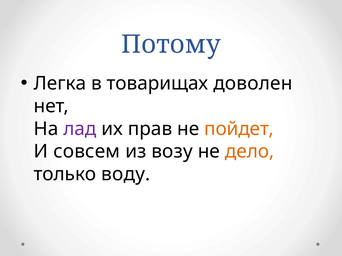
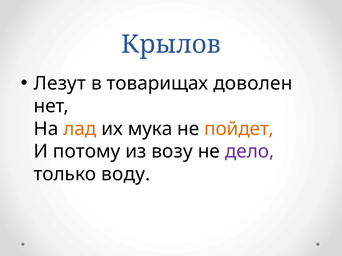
Потому: Потому -> Крылов (171, 45)
Легка: Легка -> Лезут (60, 83)
лад colour: purple -> orange (80, 129)
прав: прав -> мука (150, 129)
совсем: совсем -> потому (87, 152)
дело colour: orange -> purple (250, 152)
